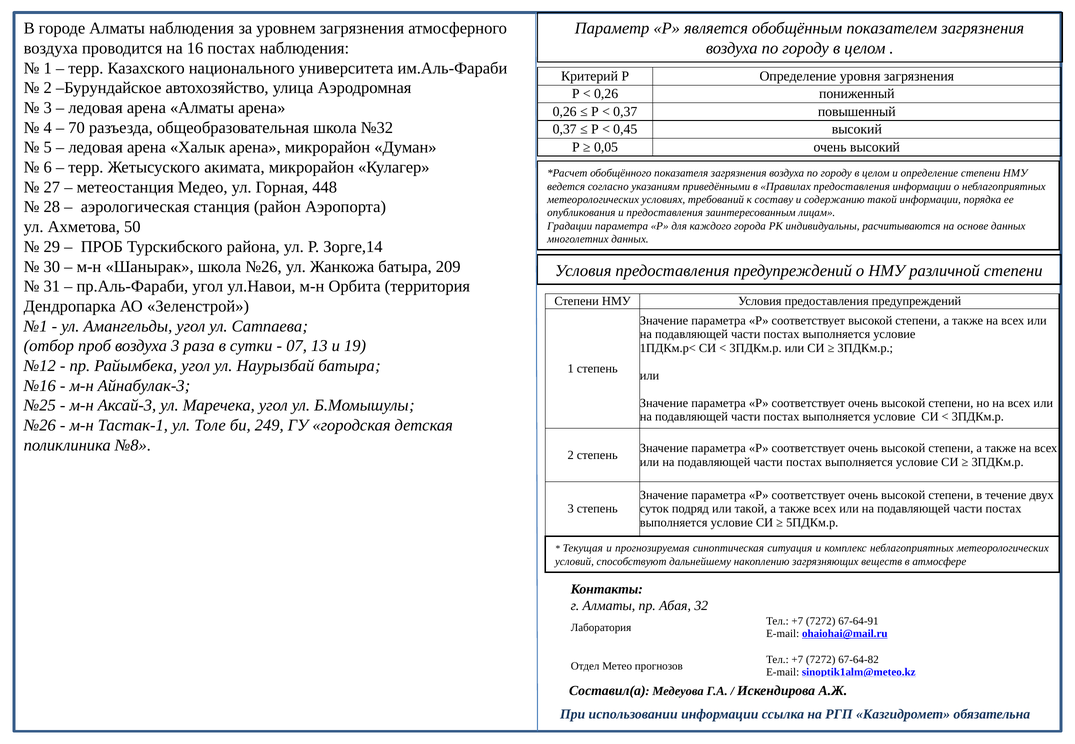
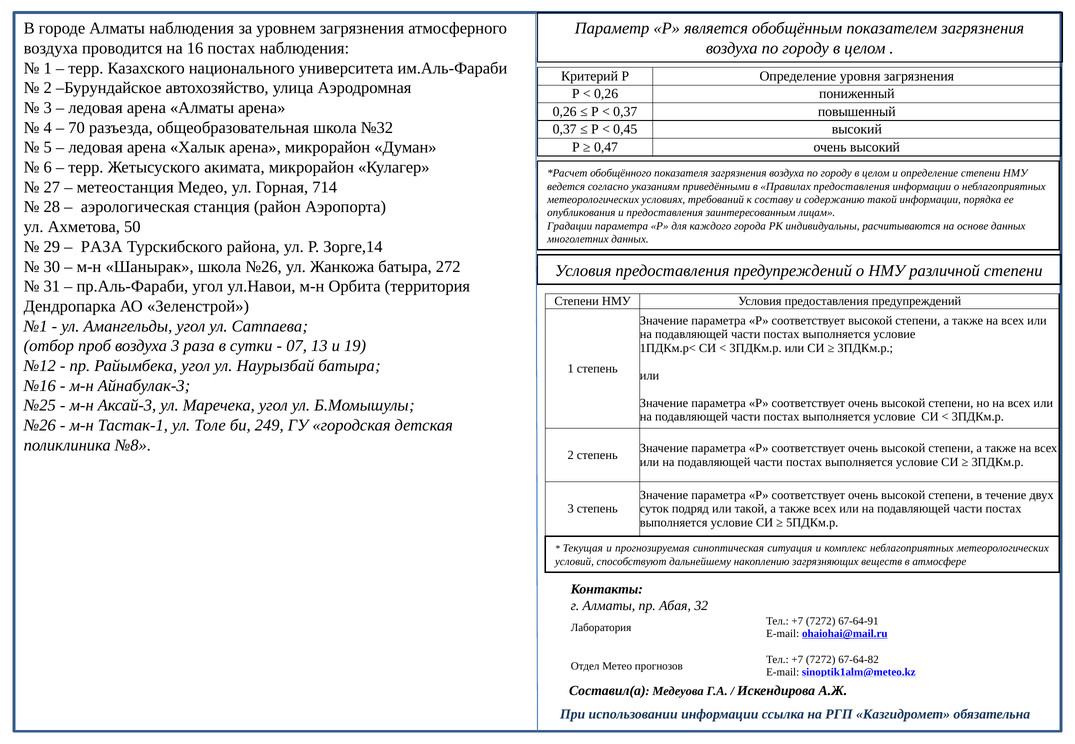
0,05: 0,05 -> 0,47 (606, 147)
448: 448 -> 714 (325, 187)
ПРОБ: ПРОБ -> РАЗА (102, 247)
209: 209 -> 272 (448, 267)
